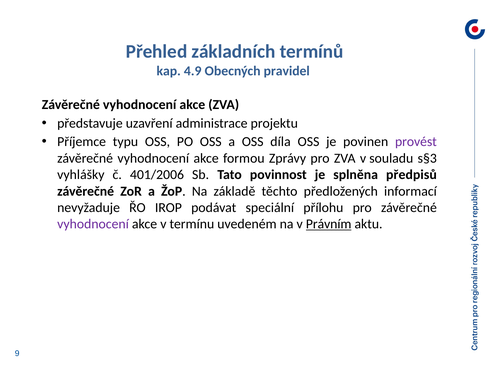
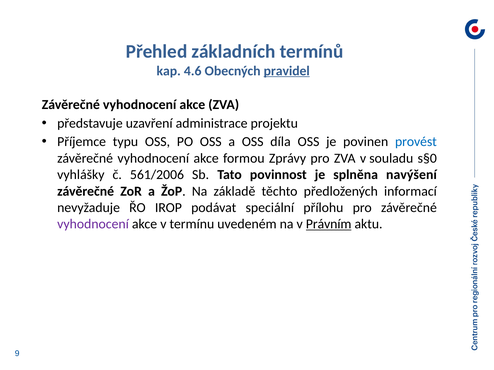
4.9: 4.9 -> 4.6 (193, 71)
pravidel underline: none -> present (287, 71)
provést colour: purple -> blue (416, 142)
s§3: s§3 -> s§0 (427, 158)
401/2006: 401/2006 -> 561/2006 (157, 175)
předpisů: předpisů -> navýšení (411, 175)
